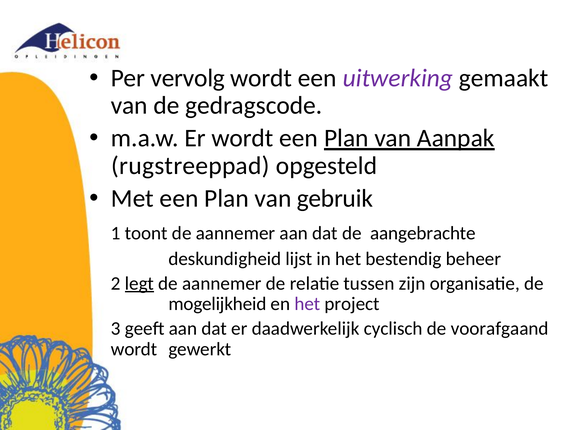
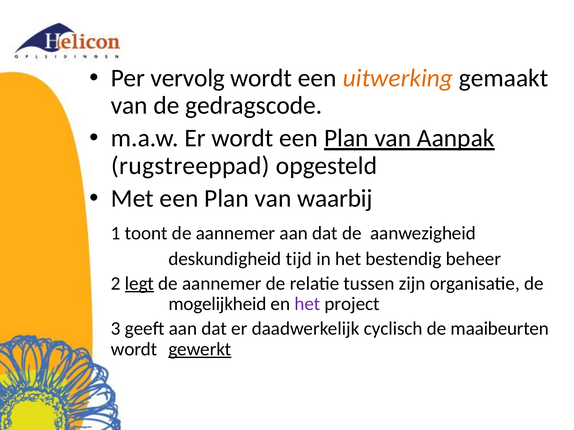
uitwerking colour: purple -> orange (398, 78)
gebruik: gebruik -> waarbij (335, 199)
aangebrachte: aangebrachte -> aanwezigheid (423, 233)
lijst: lijst -> tijd (299, 259)
voorafgaand: voorafgaand -> maaibeurten (500, 329)
gewerkt underline: none -> present (200, 349)
